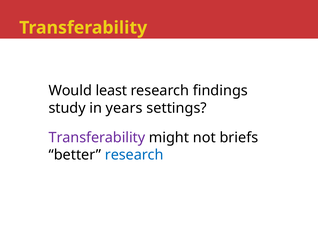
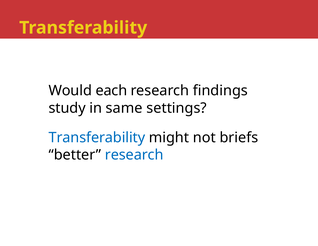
least: least -> each (111, 91)
years: years -> same (124, 108)
Transferability colour: purple -> blue (97, 137)
